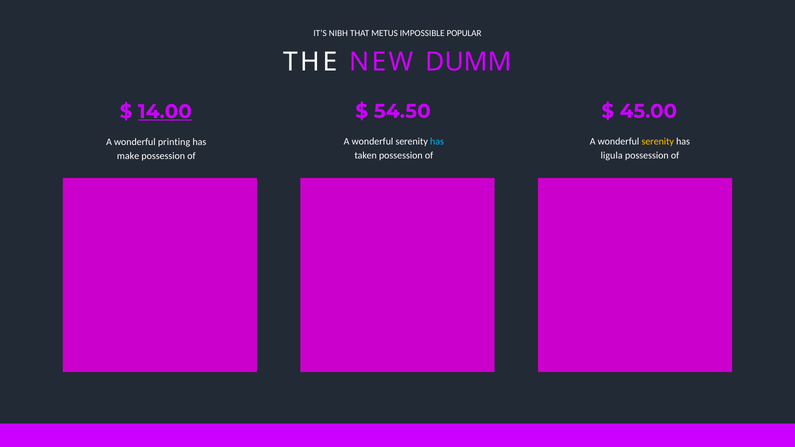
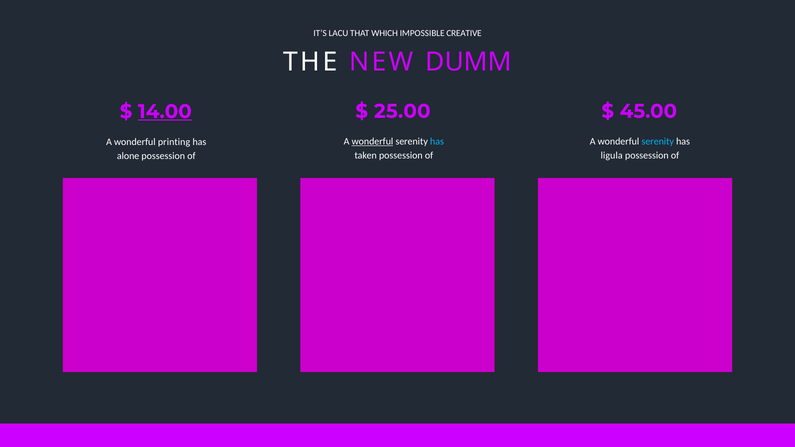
NIBH: NIBH -> LACU (338, 33)
METUS: METUS -> WHICH (385, 33)
POPULAR: POPULAR -> CREATIVE (464, 33)
54.50: 54.50 -> 25.00 (402, 111)
wonderful underline: none -> present (372, 141)
serenity colour: yellow -> light blue (658, 141)
make: make -> alone (128, 156)
